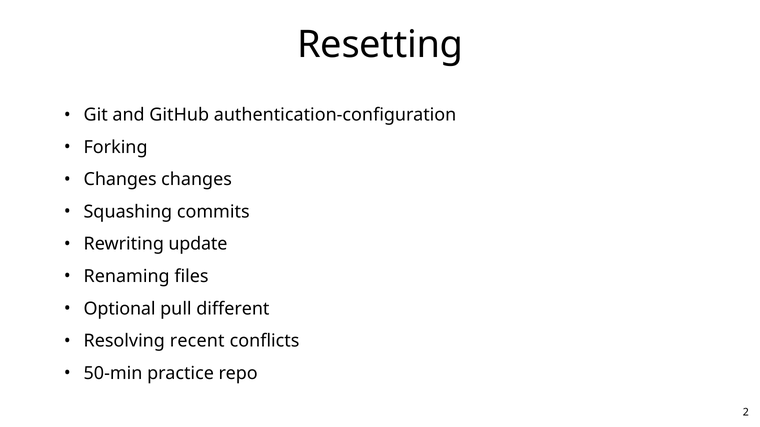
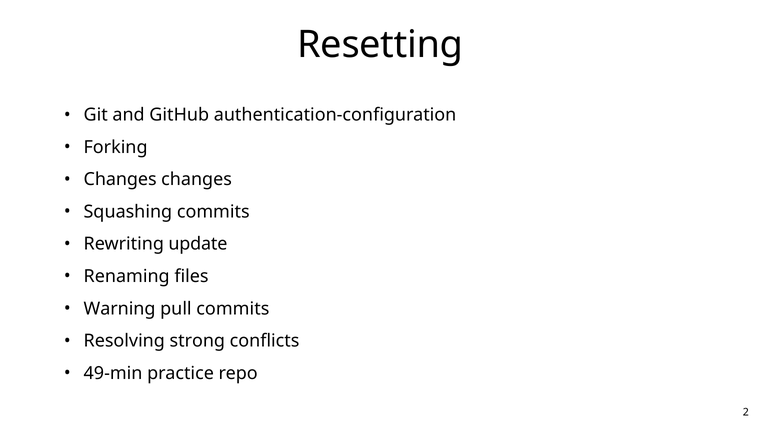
Optional: Optional -> Warning (120, 309)
pull different: different -> commits (233, 309)
recent: recent -> strong (197, 341)
50-min: 50-min -> 49-min (113, 374)
